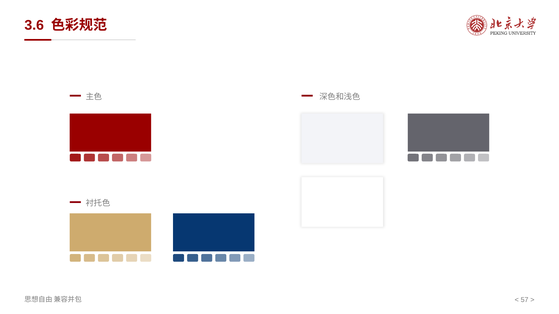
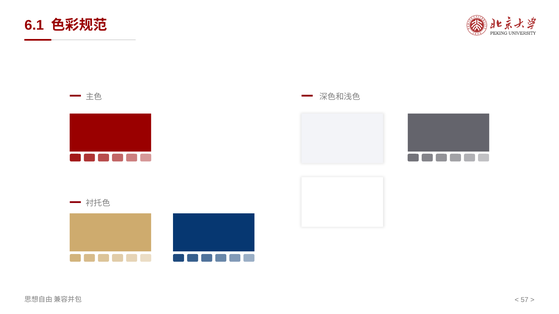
3.6: 3.6 -> 6.1 (34, 25)
